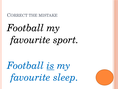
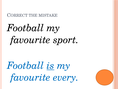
sleep: sleep -> every (66, 77)
